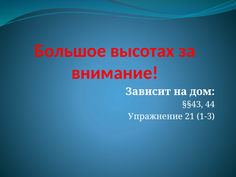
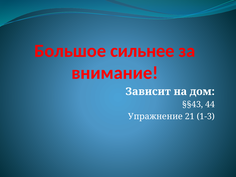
высотах: высотах -> сильнее (142, 51)
